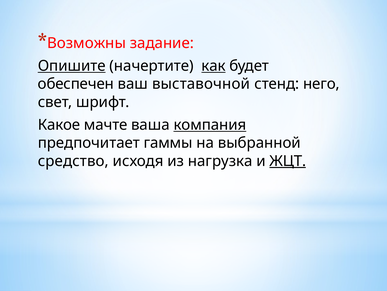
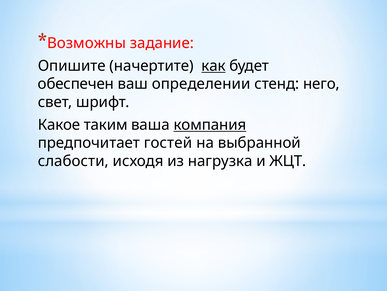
Опишите underline: present -> none (72, 66)
выставочной: выставочной -> определении (201, 84)
мачте: мачте -> таким (106, 125)
гаммы: гаммы -> гостей (168, 143)
средство: средство -> слабости (73, 161)
ЖЦТ underline: present -> none (288, 161)
